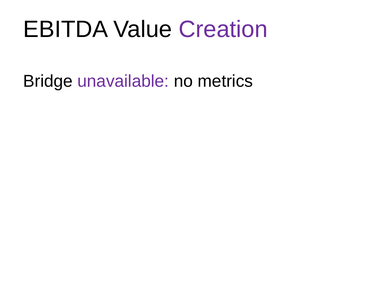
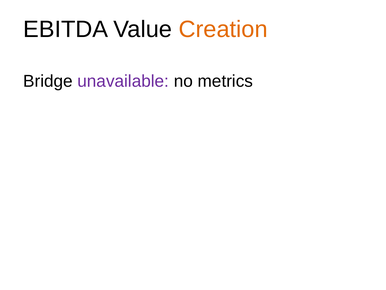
Creation colour: purple -> orange (223, 29)
